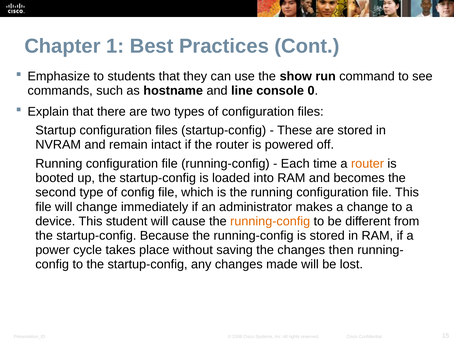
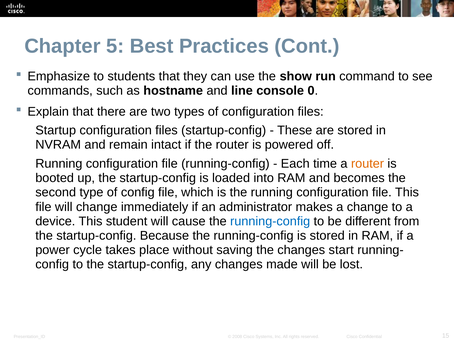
1: 1 -> 5 (115, 46)
running-config colour: orange -> blue (270, 221)
then: then -> start (341, 250)
